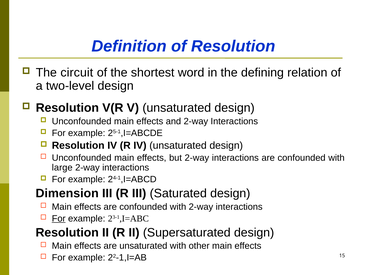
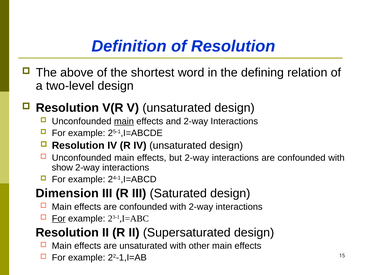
circuit: circuit -> above (77, 73)
main underline: none -> present (124, 121)
large: large -> show (62, 168)
